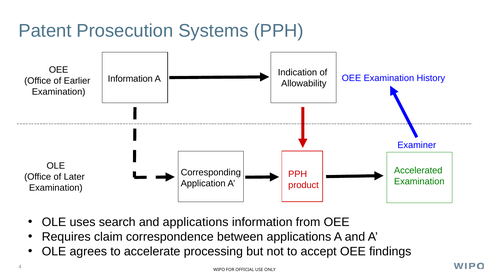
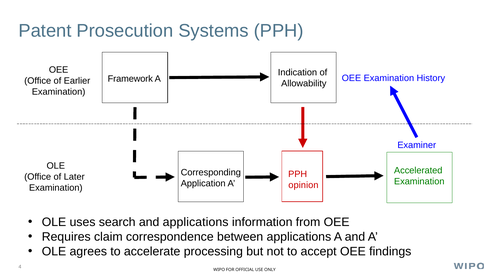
Information: Information -> Framework (130, 79)
product: product -> opinion (303, 185)
